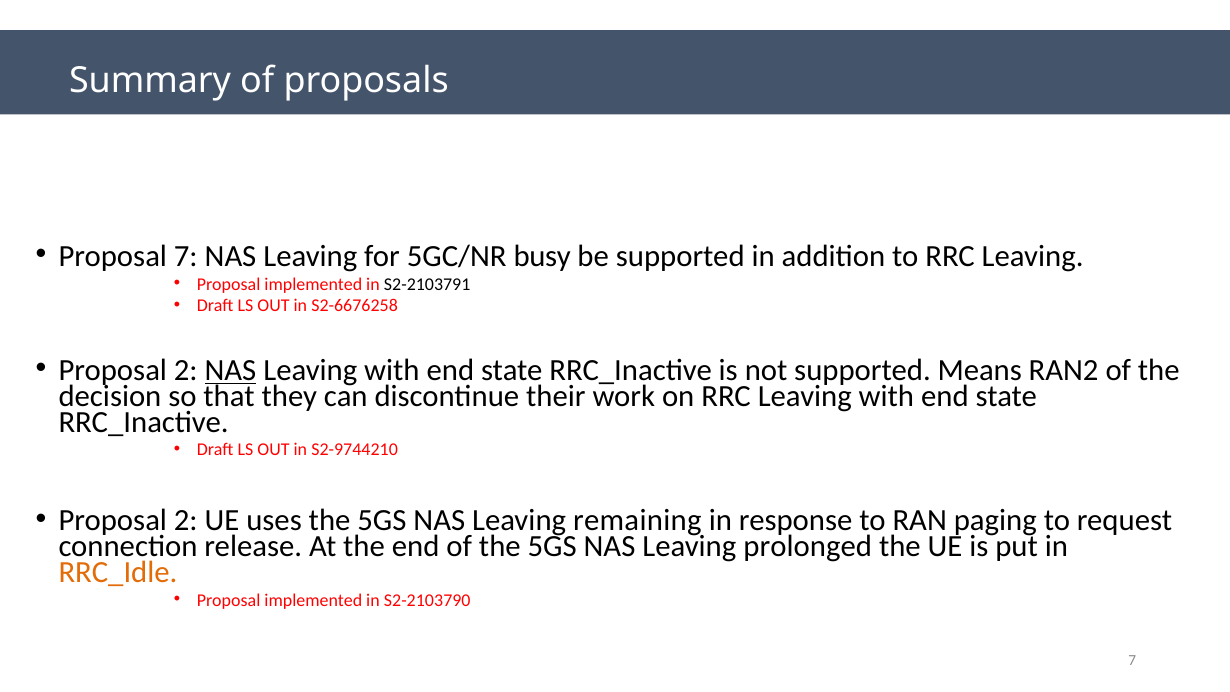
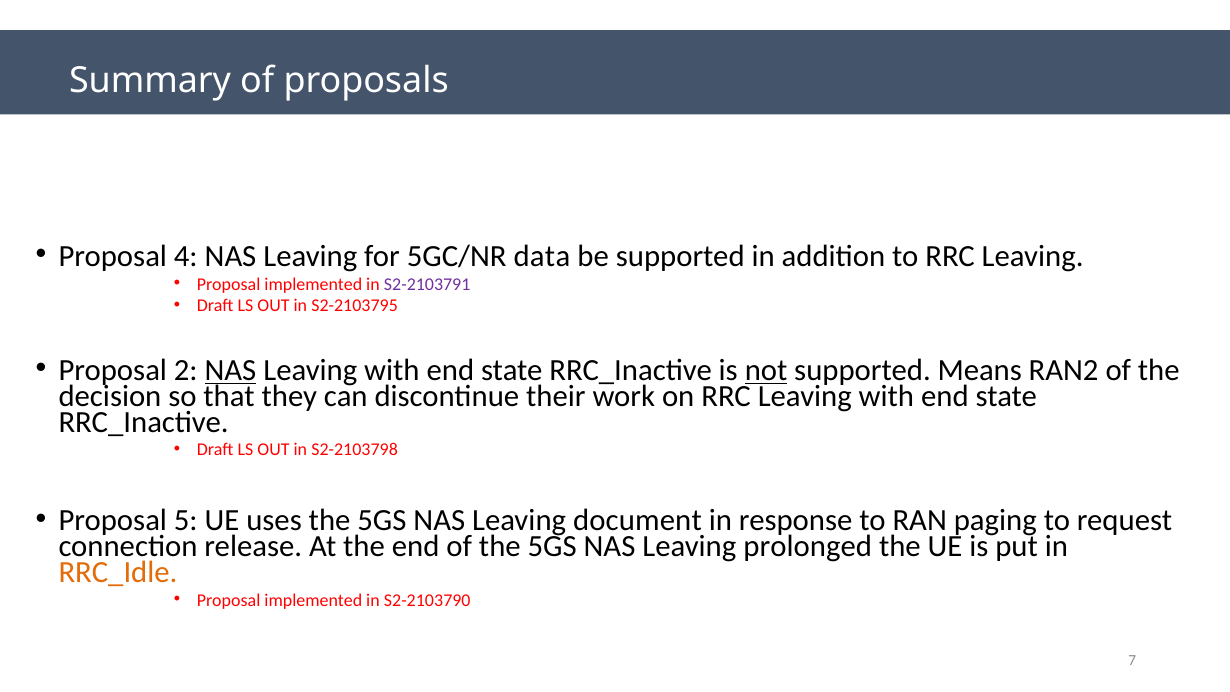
Proposal 7: 7 -> 4 (186, 256)
busy: busy -> data (542, 256)
S2-2103791 colour: black -> purple (427, 284)
S2-6676258: S2-6676258 -> S2-2103795 (355, 306)
not underline: none -> present (766, 370)
S2-9744210: S2-9744210 -> S2-2103798 (355, 450)
2: 2 -> 5 (186, 521)
remaining: remaining -> document (637, 521)
